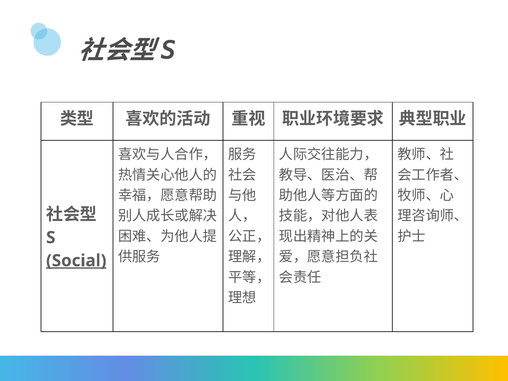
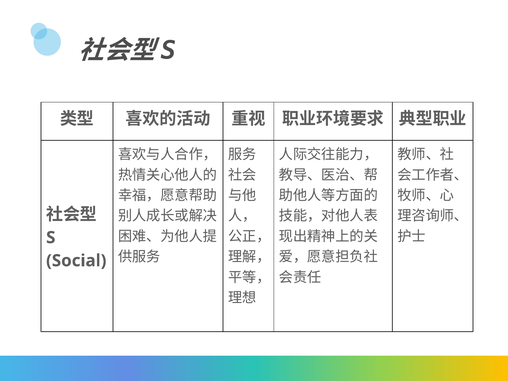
Social underline: present -> none (76, 261)
